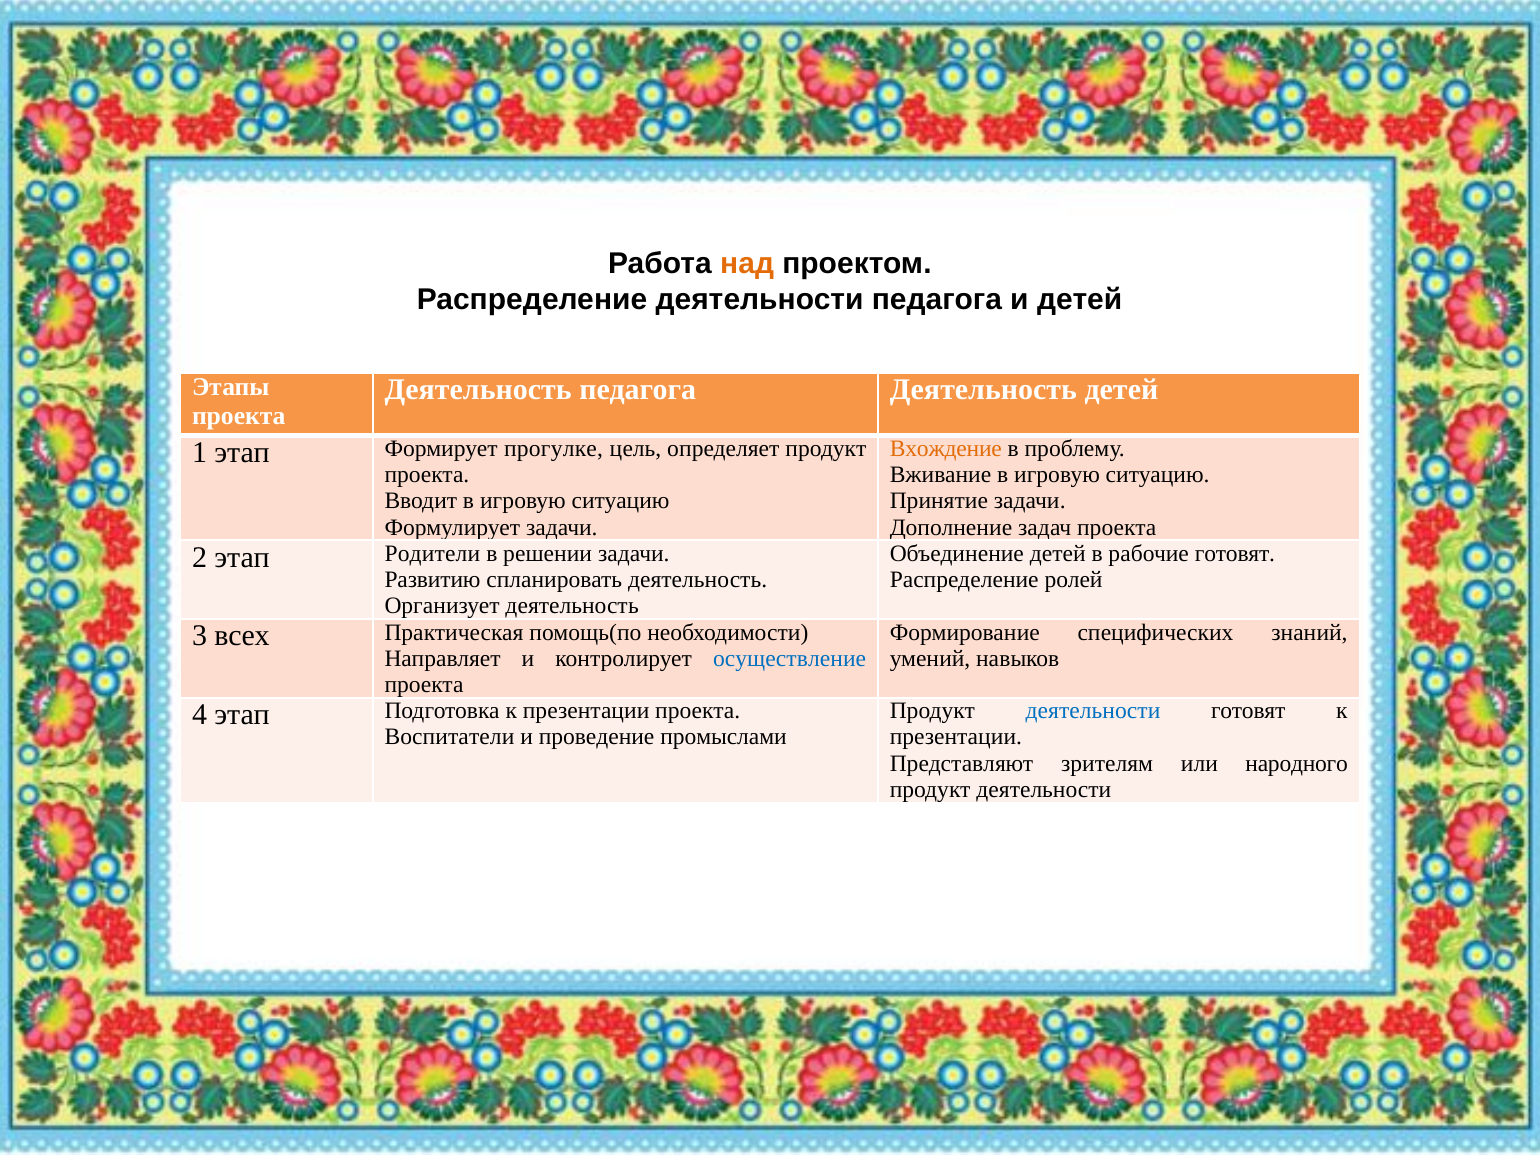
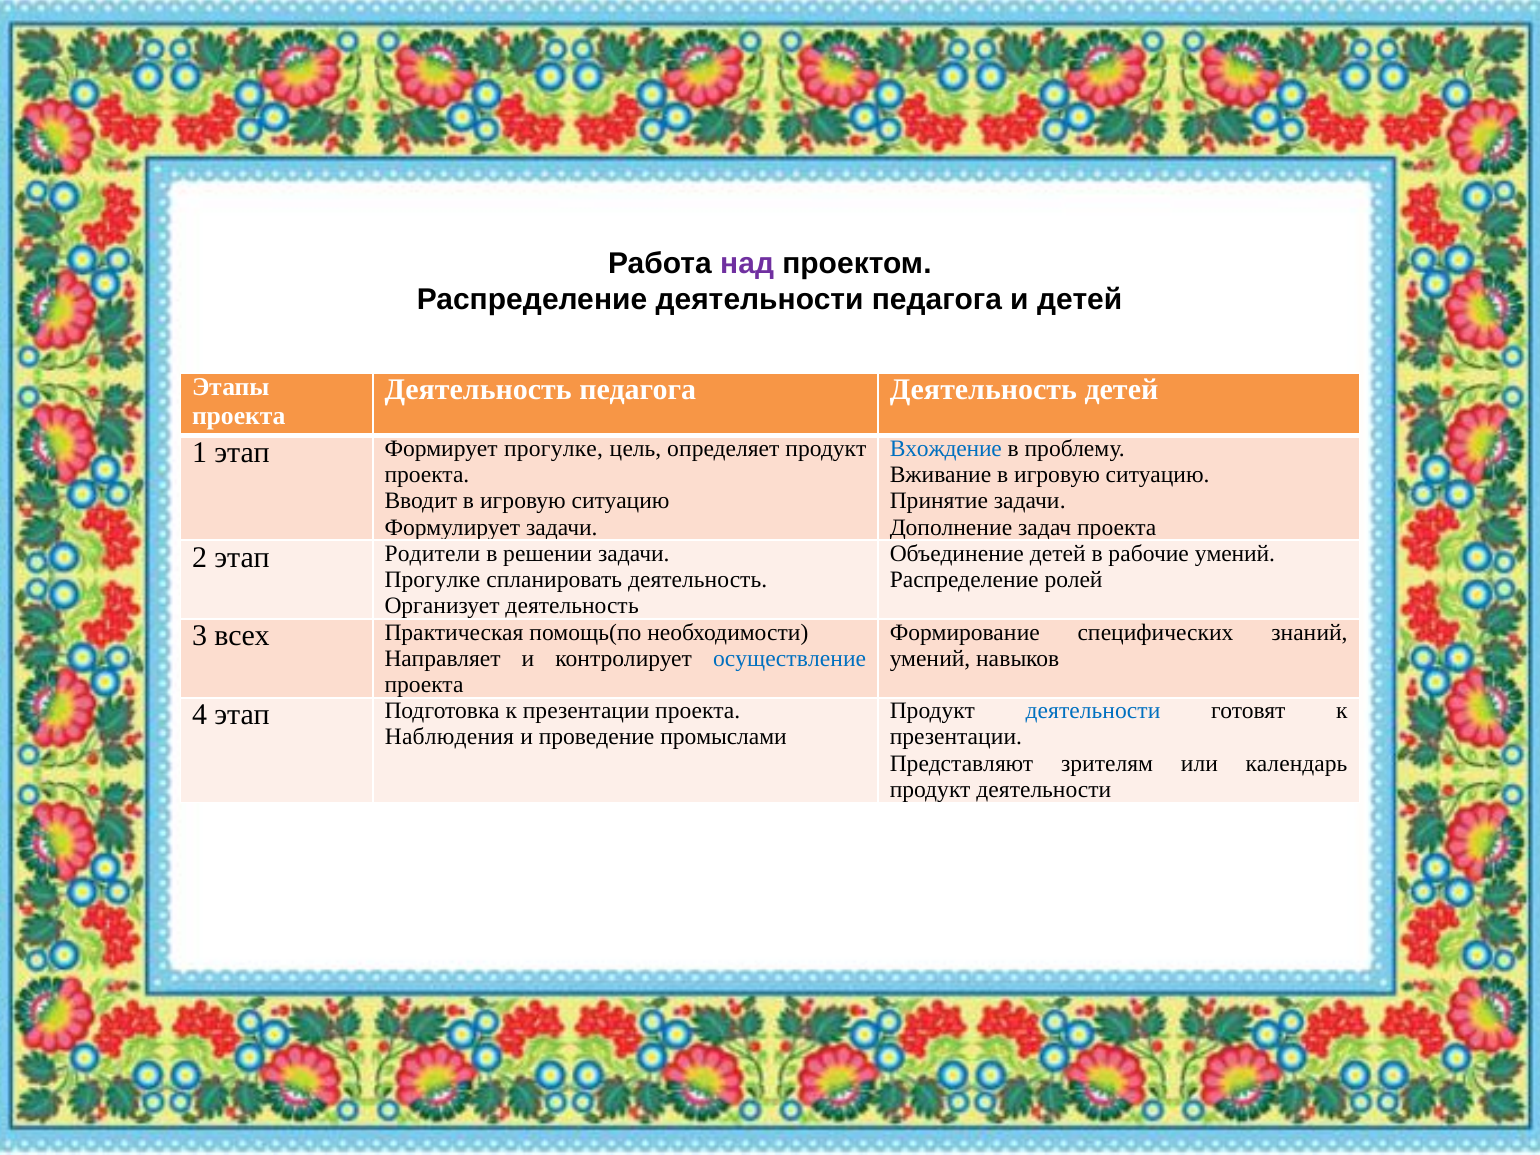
над colour: orange -> purple (747, 263)
Вхождение colour: orange -> blue (946, 449)
рабочие готовят: готовят -> умений (1235, 554)
Развитию: Развитию -> Прогулке (432, 580)
Воспитатели: Воспитатели -> Наблюдения (449, 737)
народного: народного -> календарь (1296, 763)
